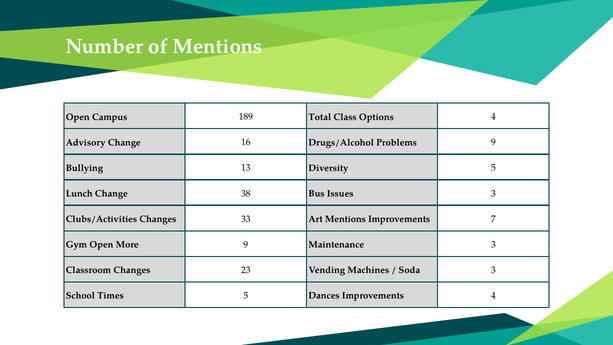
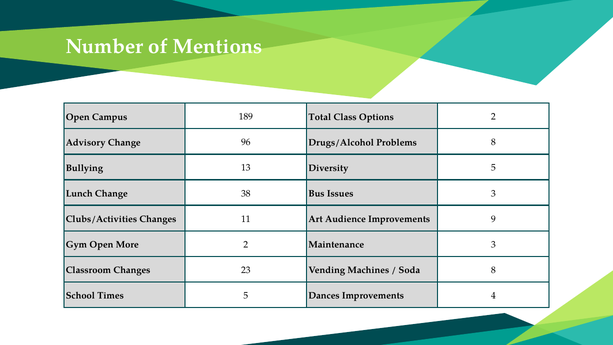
Options 4: 4 -> 2 (493, 117)
16: 16 -> 96 (246, 142)
Problems 9: 9 -> 8 (493, 142)
33: 33 -> 11 (246, 219)
Art Mentions: Mentions -> Audience (345, 219)
7: 7 -> 9 (493, 219)
More 9: 9 -> 2 (246, 244)
Soda 3: 3 -> 8 (493, 270)
